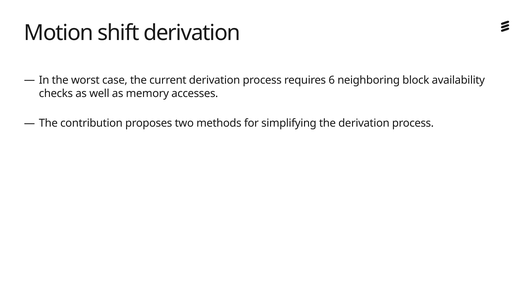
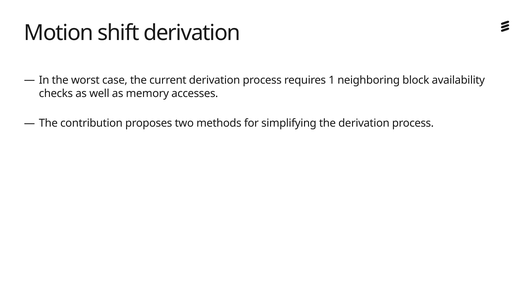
6: 6 -> 1 (332, 80)
